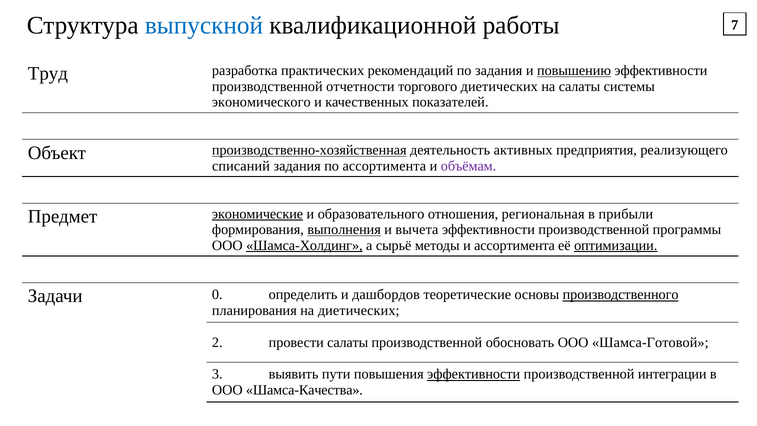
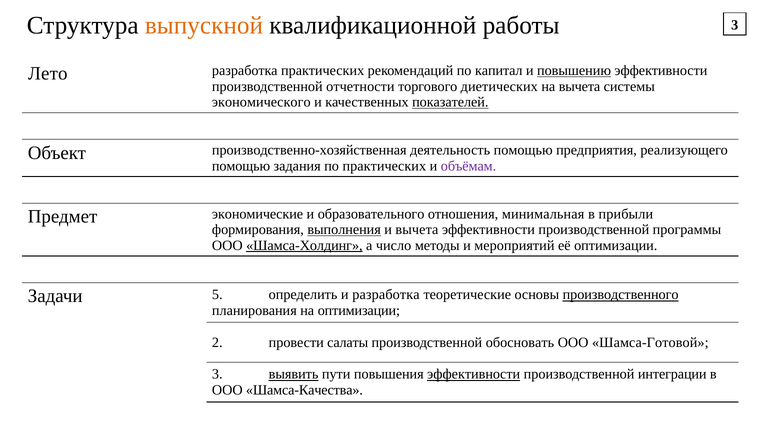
выпускной colour: blue -> orange (204, 25)
работы 7: 7 -> 3 (735, 25)
Труд: Труд -> Лето (48, 73)
по задания: задания -> капитал (499, 71)
на салаты: салаты -> вычета (580, 86)
показателей underline: none -> present (450, 102)
производственно-хозяйственная underline: present -> none (309, 150)
деятельность активных: активных -> помощью (523, 150)
списаний: списаний -> помощью (241, 166)
по ассортимента: ассортимента -> практических (384, 166)
экономические underline: present -> none (258, 214)
региональная: региональная -> минимальная (543, 214)
сырьё: сырьё -> число (394, 245)
и ассортимента: ассортимента -> мероприятий (514, 245)
оптимизации underline: present -> none (616, 245)
0: 0 -> 5 (217, 295)
и дашбордов: дашбордов -> разработка (386, 295)
на диетических: диетических -> оптимизации (359, 310)
выявить underline: none -> present (294, 374)
